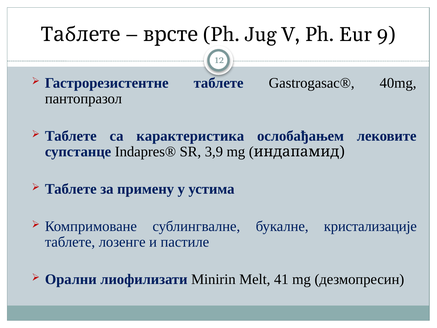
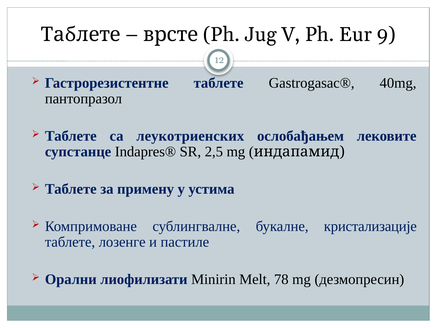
карактеристика: карактеристика -> леукотриенских (190, 136)
3,9: 3,9 -> 2,5 (214, 152)
41: 41 -> 78 (281, 279)
